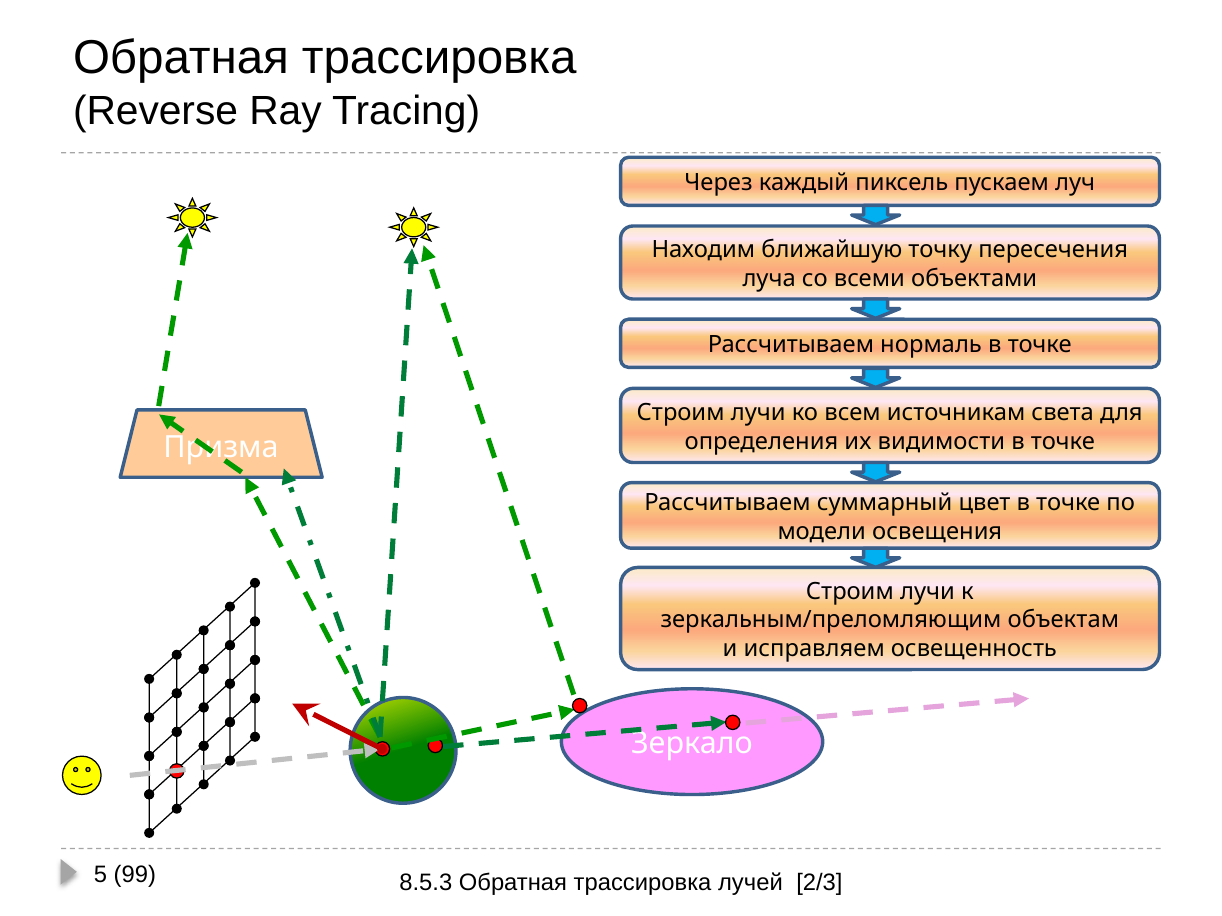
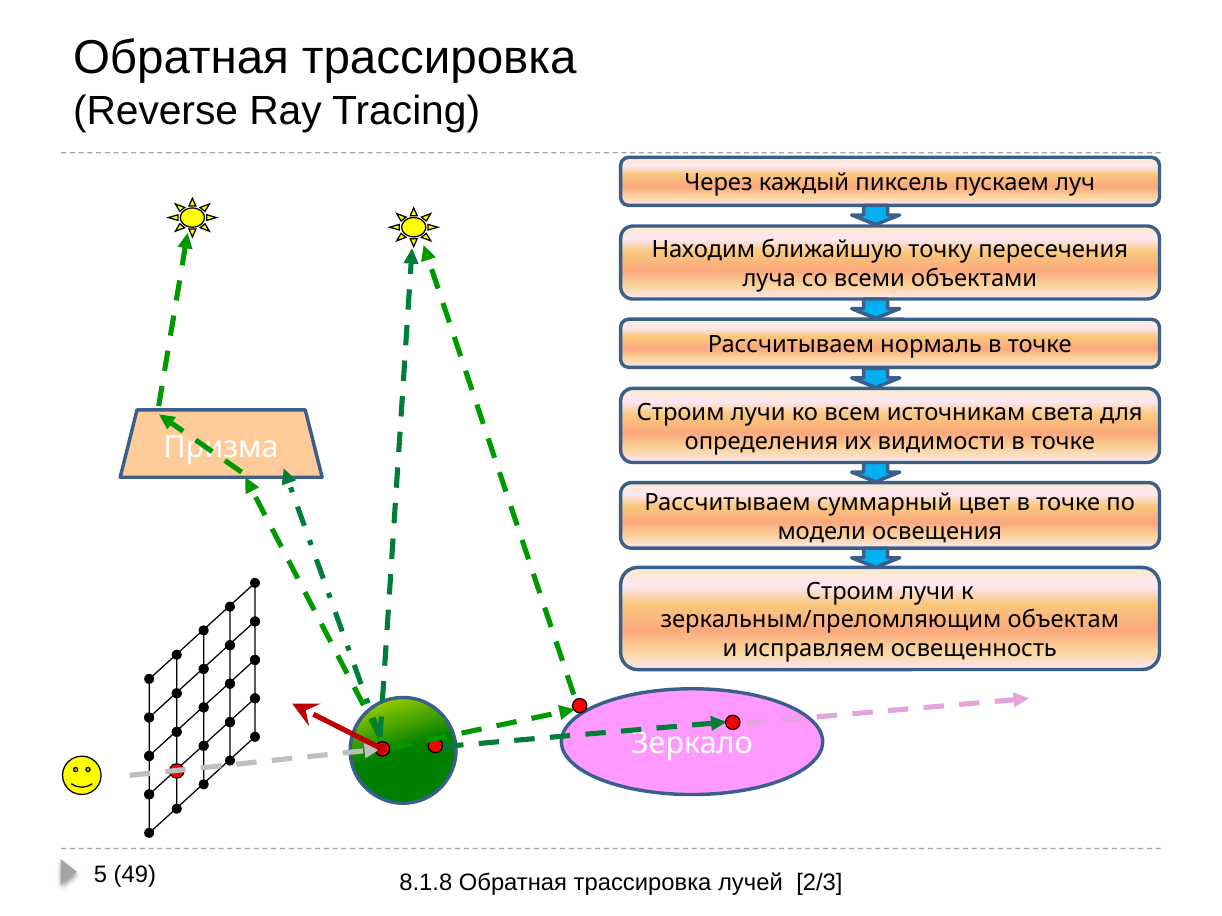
99: 99 -> 49 (135, 875)
8.5.3: 8.5.3 -> 8.1.8 (426, 884)
